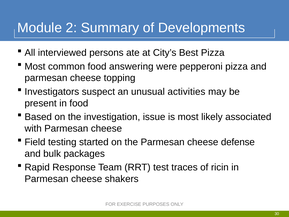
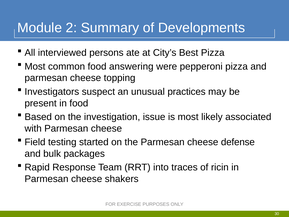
activities: activities -> practices (187, 92)
test: test -> into (161, 167)
